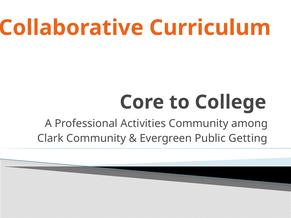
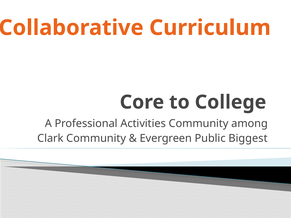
Getting: Getting -> Biggest (248, 138)
